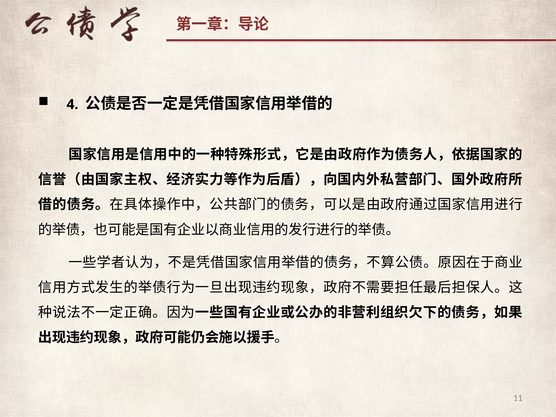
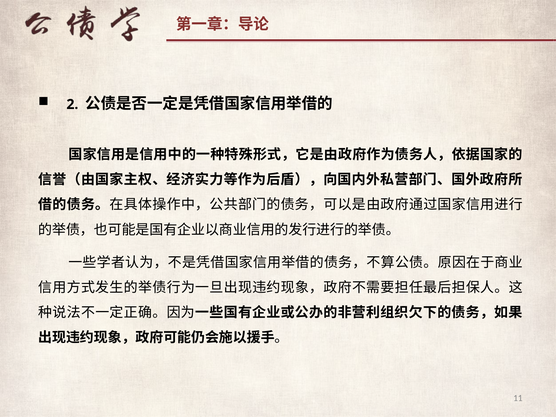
4: 4 -> 2 (72, 104)
